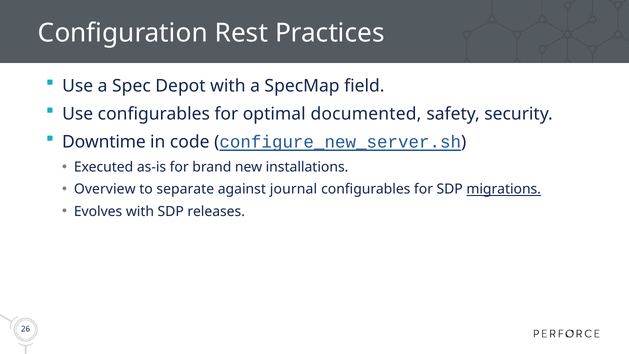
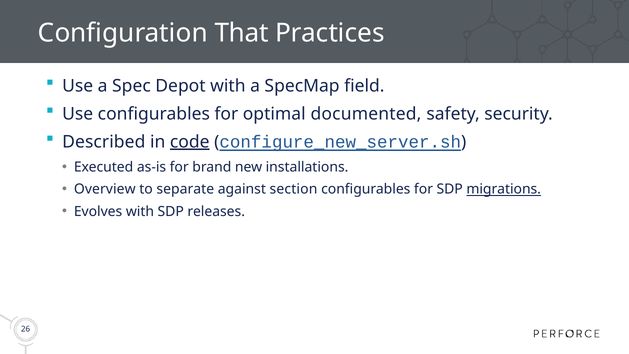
Rest: Rest -> That (242, 33)
Downtime: Downtime -> Described (104, 142)
code underline: none -> present (190, 142)
journal: journal -> section (293, 189)
